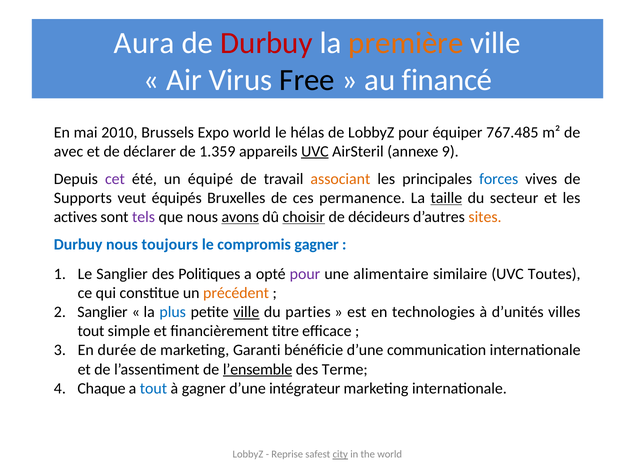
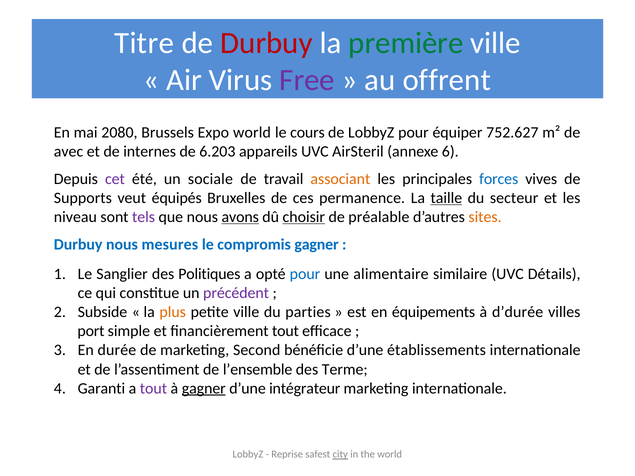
Aura: Aura -> Titre (144, 43)
première colour: orange -> green (406, 43)
Free colour: black -> purple (307, 80)
financé: financé -> offrent (447, 80)
2010: 2010 -> 2080 (119, 132)
hélas: hélas -> cours (307, 132)
767.485: 767.485 -> 752.627 (512, 132)
déclarer: déclarer -> internes (150, 151)
1.359: 1.359 -> 6.203 (217, 151)
UVC underline: present -> none (315, 151)
9: 9 -> 6 (450, 151)
équipé: équipé -> sociale (210, 179)
actives: actives -> niveau (75, 217)
décideurs: décideurs -> préalable (379, 217)
toujours: toujours -> mesures (170, 245)
pour colour: purple -> blue (305, 274)
Toutes: Toutes -> Détails (554, 274)
précédent colour: orange -> purple (236, 293)
2 Sanglier: Sanglier -> Subside (102, 312)
plus colour: blue -> orange (173, 312)
ville underline: present -> none (246, 312)
technologies: technologies -> équipements (434, 312)
d’unités: d’unités -> d’durée (518, 312)
tout: tout -> port (91, 331)
financièrement titre: titre -> tout (285, 331)
Garanti: Garanti -> Second (257, 350)
communication: communication -> établissements (436, 350)
l’ensemble underline: present -> none (258, 369)
Chaque: Chaque -> Garanti (101, 389)
tout colour: blue -> purple (153, 389)
gagner underline: none -> present (204, 389)
